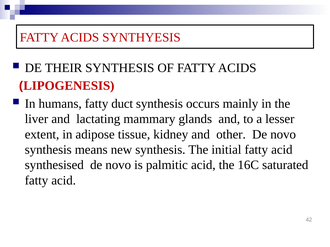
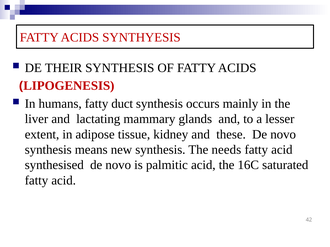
other: other -> these (231, 135)
initial: initial -> needs (226, 150)
